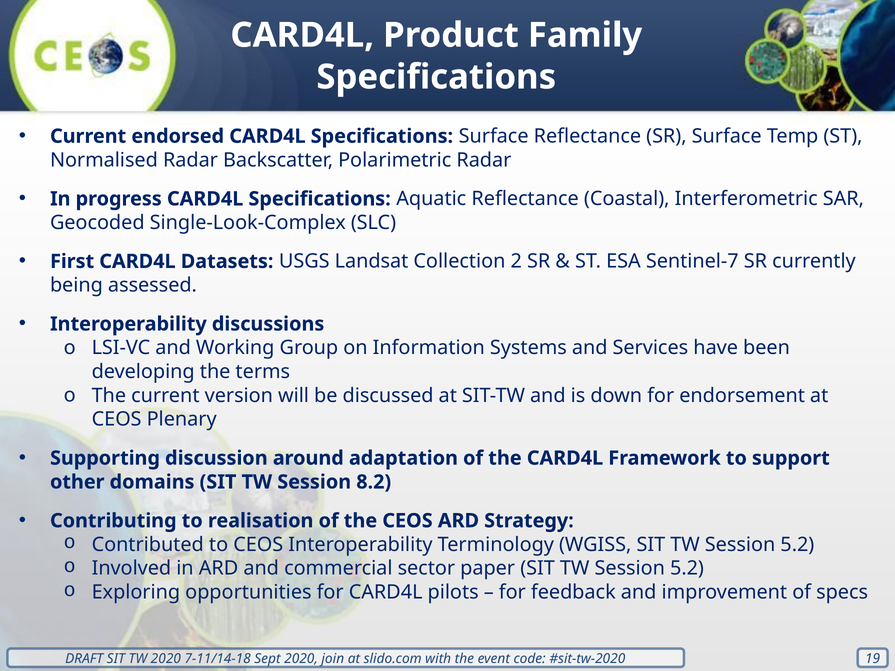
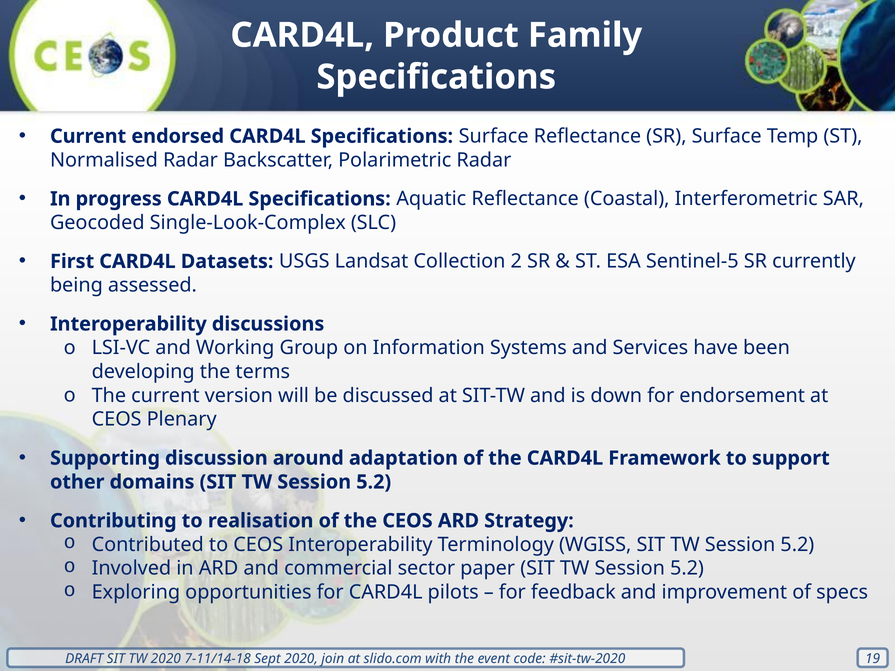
Sentinel-7: Sentinel-7 -> Sentinel-5 (692, 262)
8.2: 8.2 -> 5.2 (374, 482)
